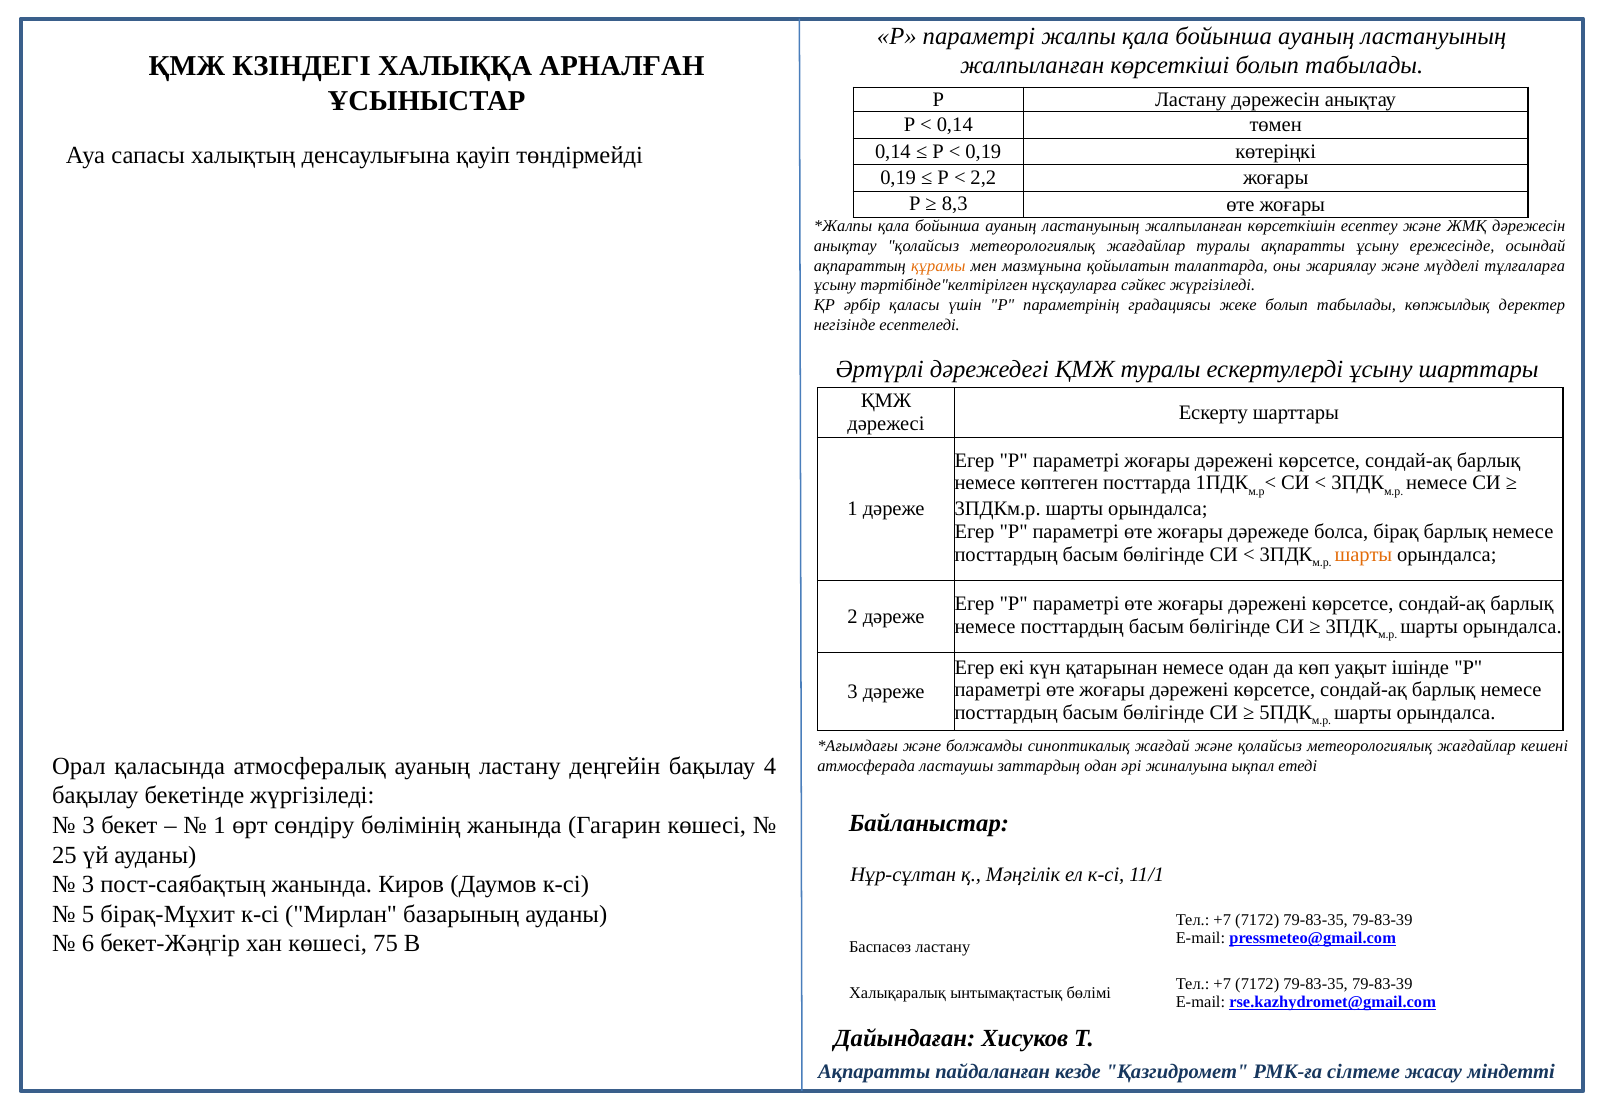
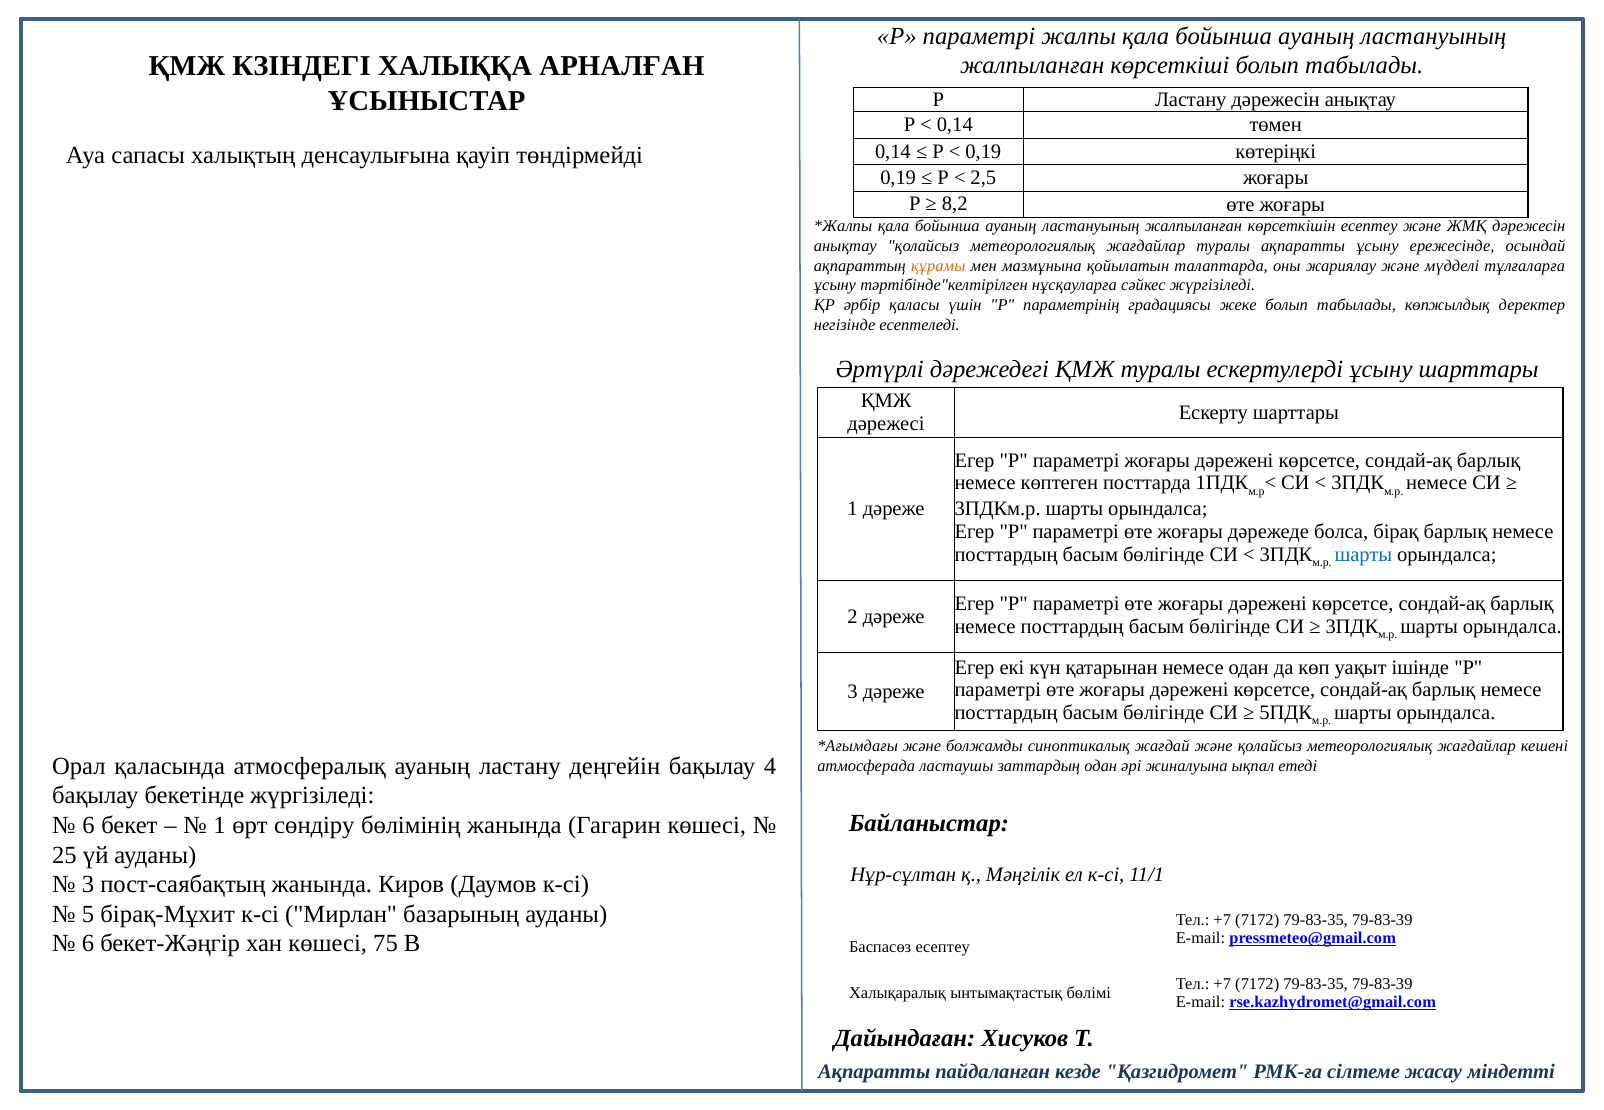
2,2: 2,2 -> 2,5 (983, 178)
8,3: 8,3 -> 8,2 (955, 204)
шарты colour: orange -> blue (1363, 555)
3: 3 -> 6 (89, 826)
Баспасөз ластану: ластану -> есептеу (943, 948)
